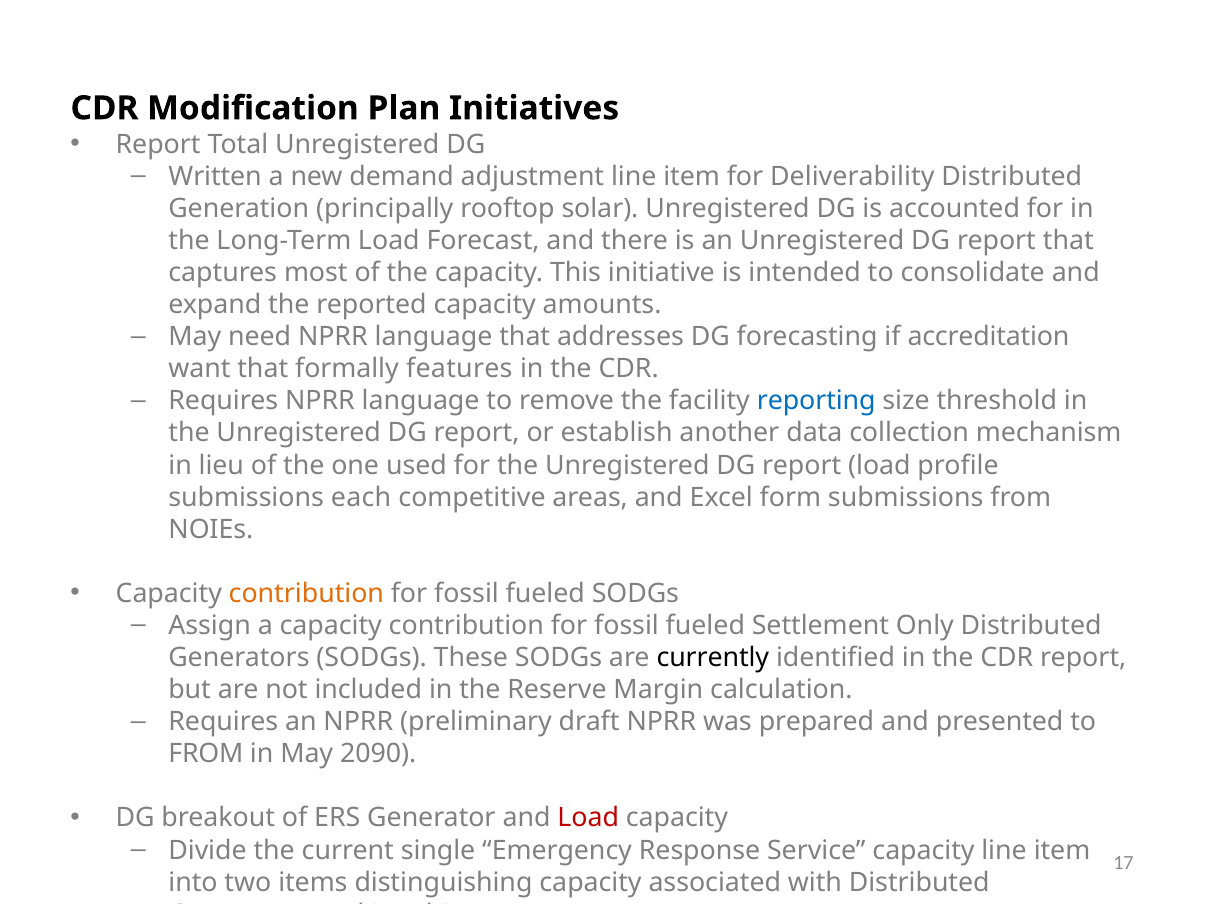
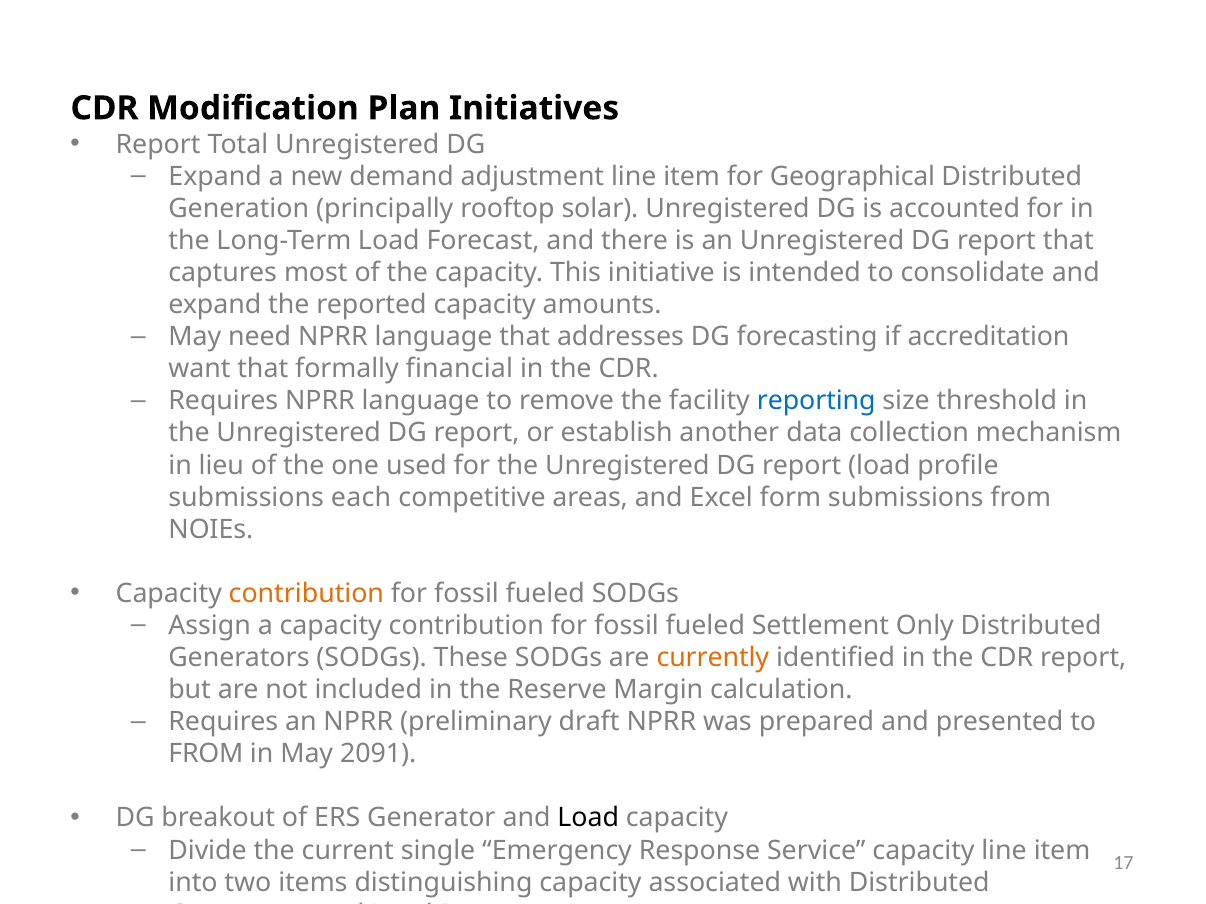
Written: Written -> Expand (215, 177)
Deliverability: Deliverability -> Geographical (852, 177)
features: features -> financial (459, 369)
currently colour: black -> orange (713, 658)
2090: 2090 -> 2091 (378, 754)
Load colour: red -> black (588, 819)
